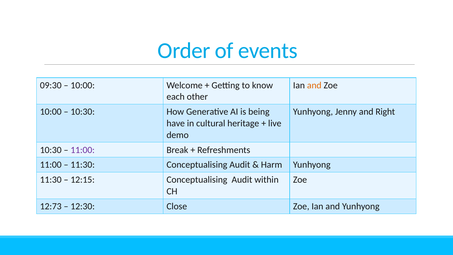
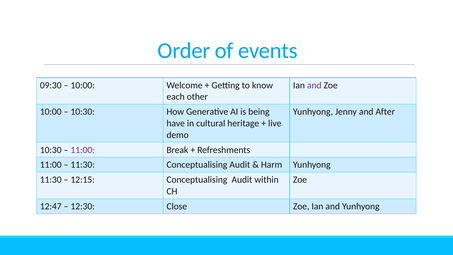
and colour: orange -> purple (314, 85)
Right: Right -> After (385, 112)
12:73: 12:73 -> 12:47 (51, 206)
